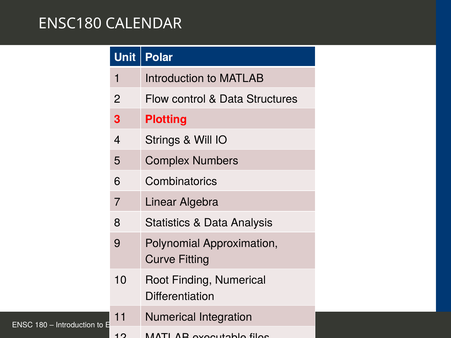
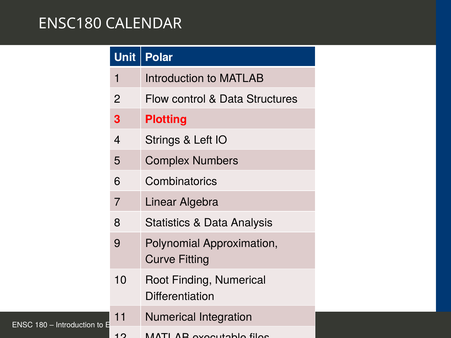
Will: Will -> Left (203, 140)
